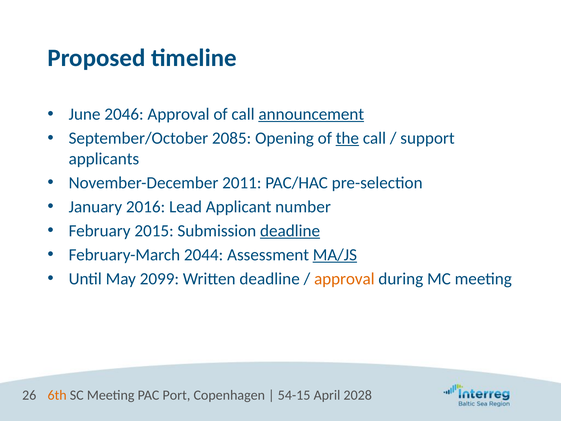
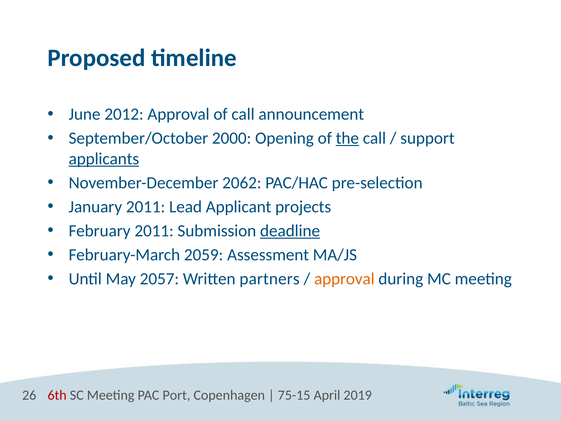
2046: 2046 -> 2012 (124, 114)
announcement underline: present -> none (311, 114)
2085: 2085 -> 2000 (232, 138)
applicants underline: none -> present (104, 159)
2011: 2011 -> 2062 (242, 183)
January 2016: 2016 -> 2011 (146, 207)
number: number -> projects (303, 207)
February 2015: 2015 -> 2011 (154, 231)
2044: 2044 -> 2059 (204, 255)
MA/JS underline: present -> none (335, 255)
2099: 2099 -> 2057 (159, 279)
Written deadline: deadline -> partners (270, 279)
6th colour: orange -> red (57, 395)
54-15: 54-15 -> 75-15 (294, 395)
2028: 2028 -> 2019 (358, 395)
